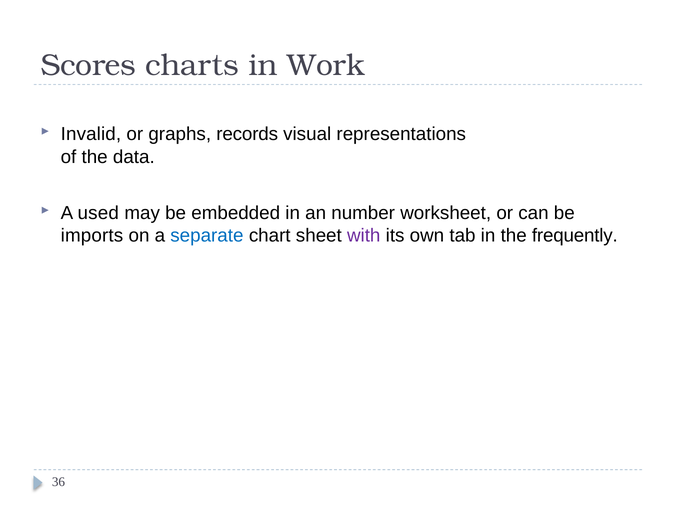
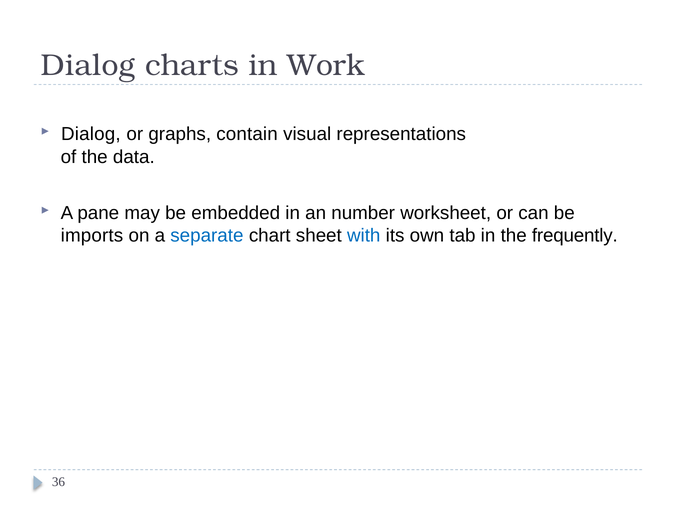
Scores: Scores -> Dialog (88, 65)
Invalid: Invalid -> Dialog (91, 134)
records: records -> contain (247, 134)
used: used -> pane (98, 213)
with colour: purple -> blue (364, 236)
